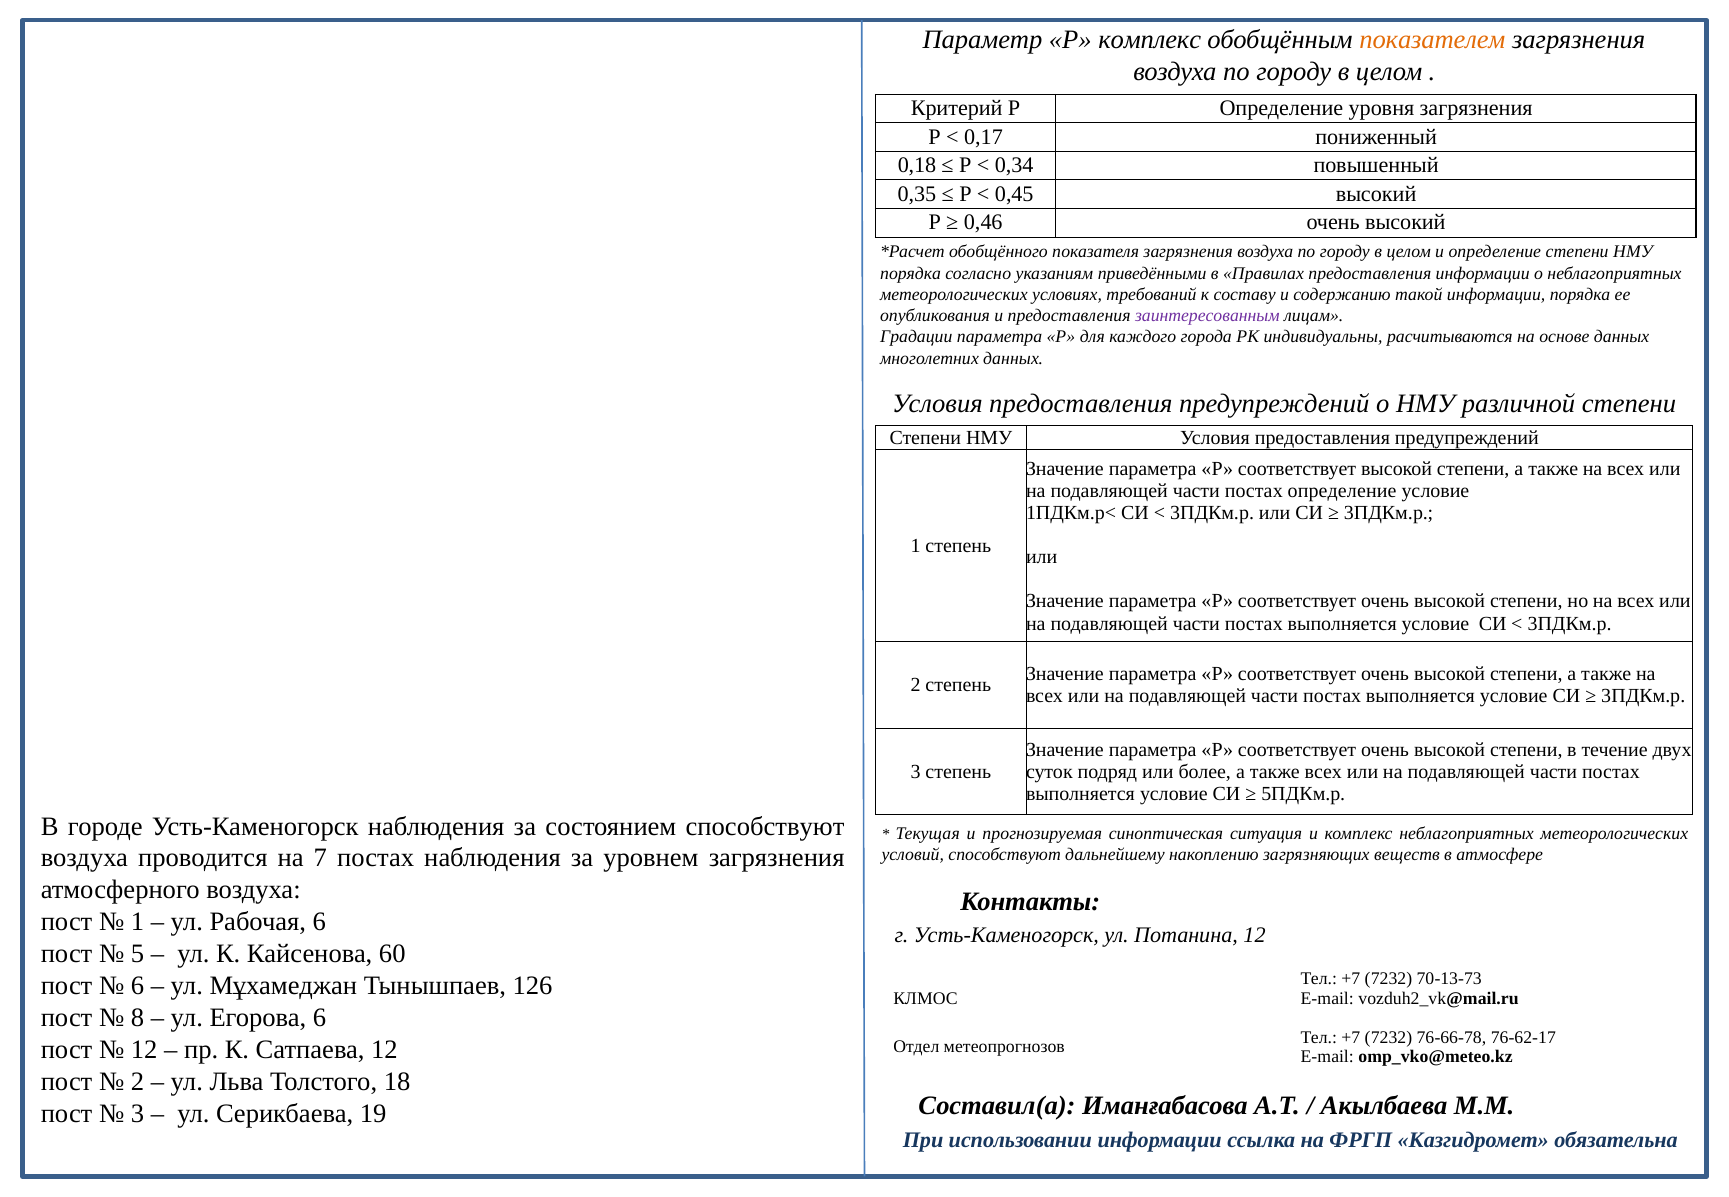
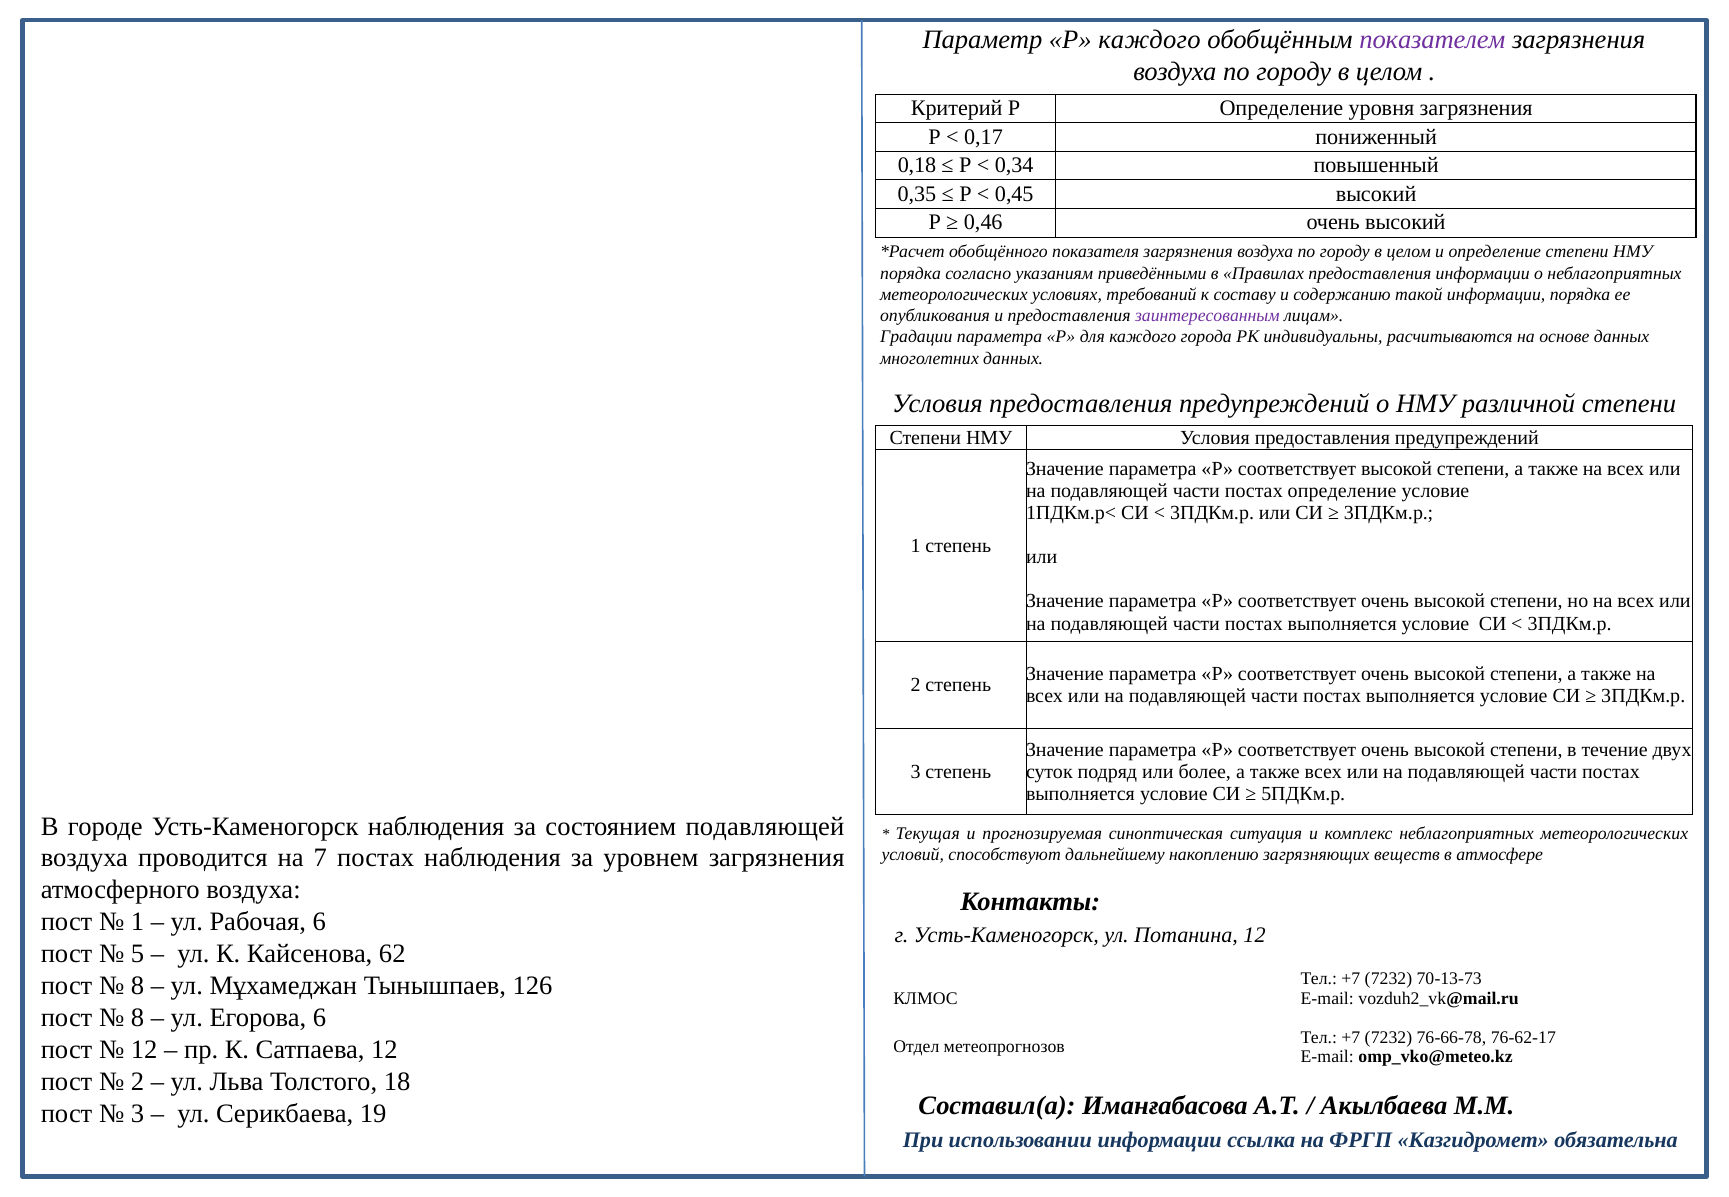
Р комплекс: комплекс -> каждого (1149, 40)
показателем colour: orange -> purple (1432, 40)
состоянием способствуют: способствуют -> подавляющей (765, 826)
60: 60 -> 62 (392, 954)
6: 6 -> 8 (138, 986)
